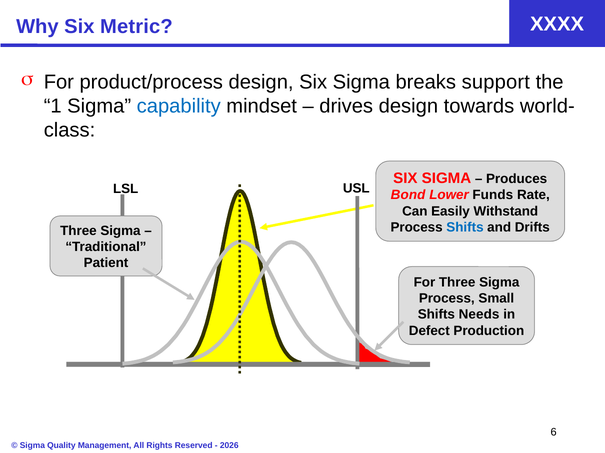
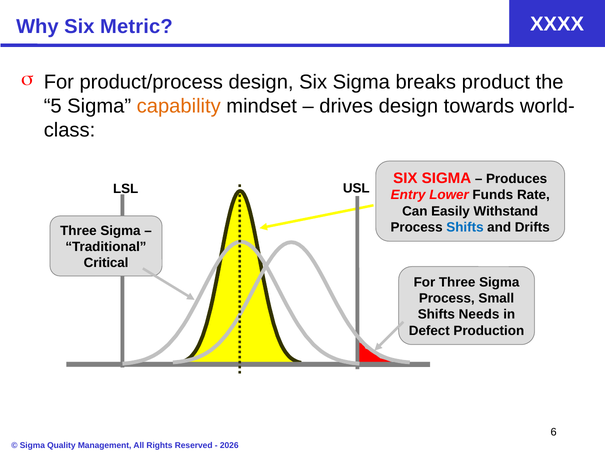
support: support -> product (496, 82)
1: 1 -> 5 (53, 106)
capability colour: blue -> orange (179, 106)
Bond: Bond -> Entry (408, 195)
Patient: Patient -> Critical (106, 263)
